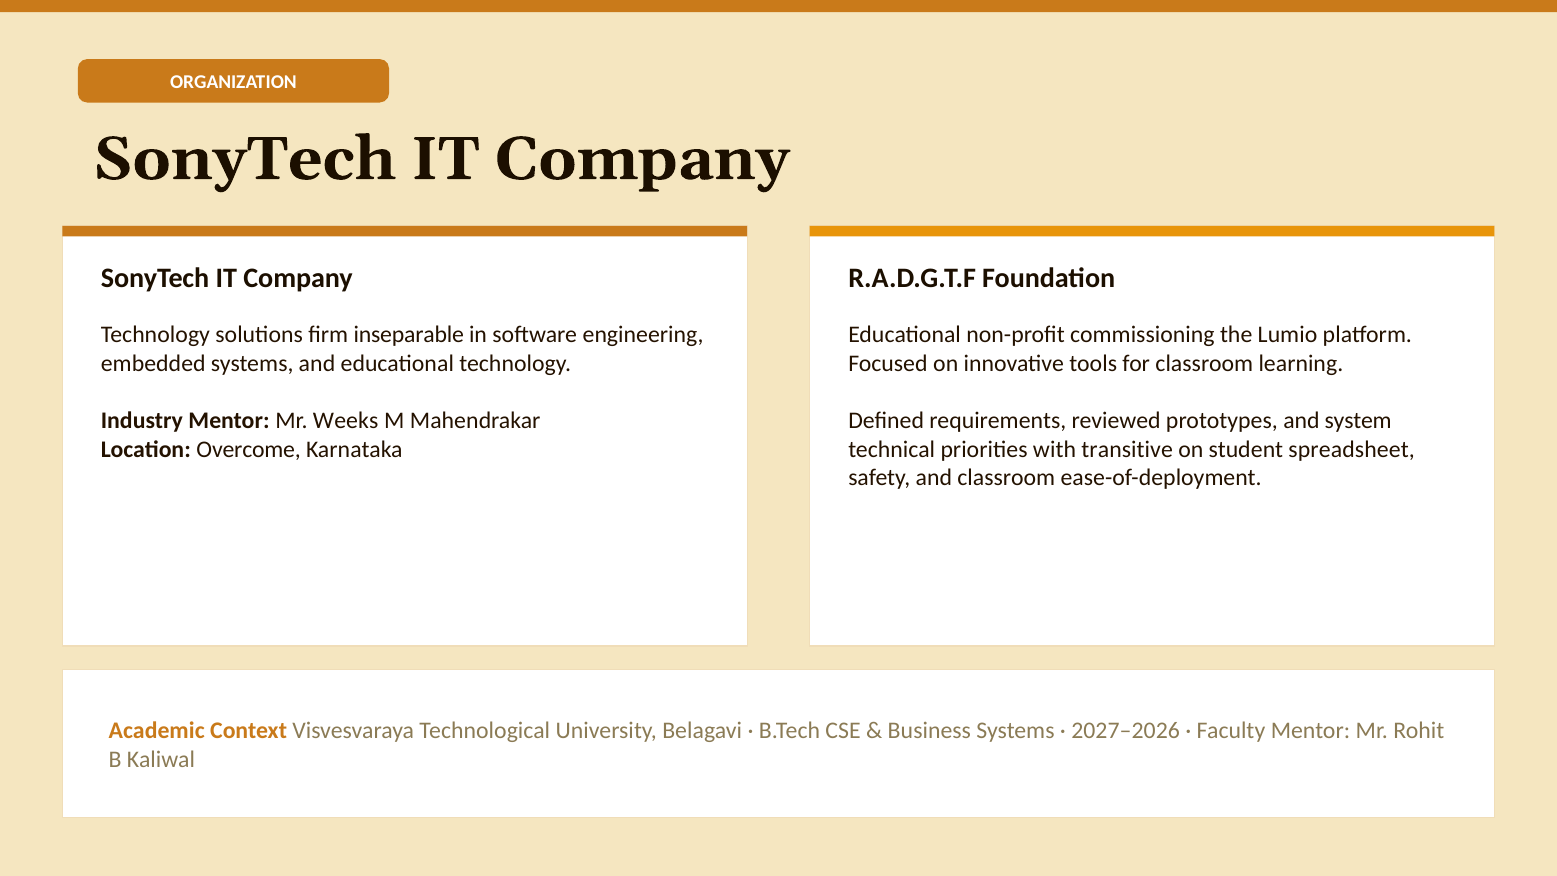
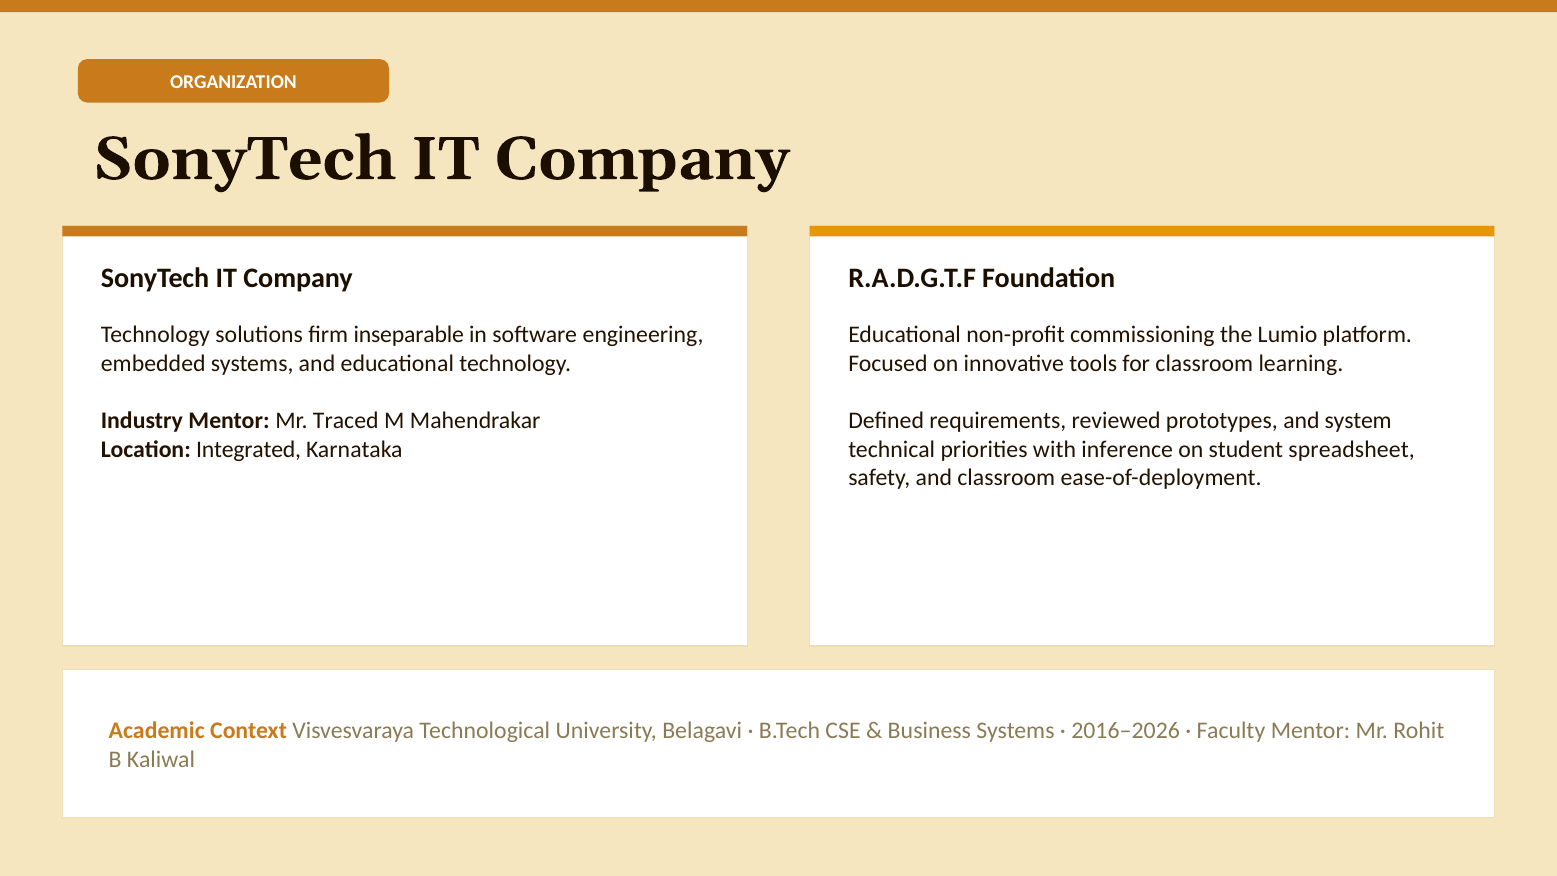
Weeks: Weeks -> Traced (346, 421)
Overcome: Overcome -> Integrated (249, 449)
transitive: transitive -> inference (1127, 449)
2027–2026: 2027–2026 -> 2016–2026 (1126, 731)
